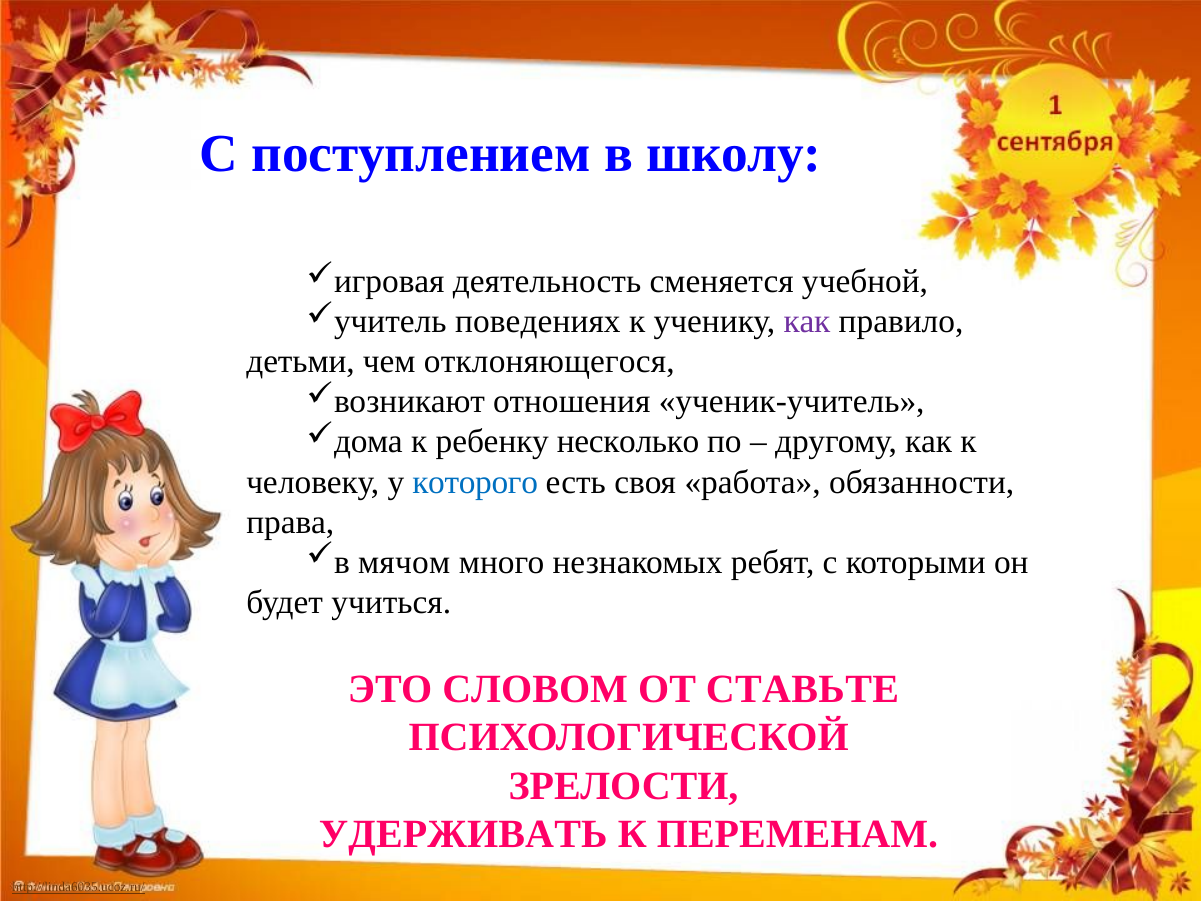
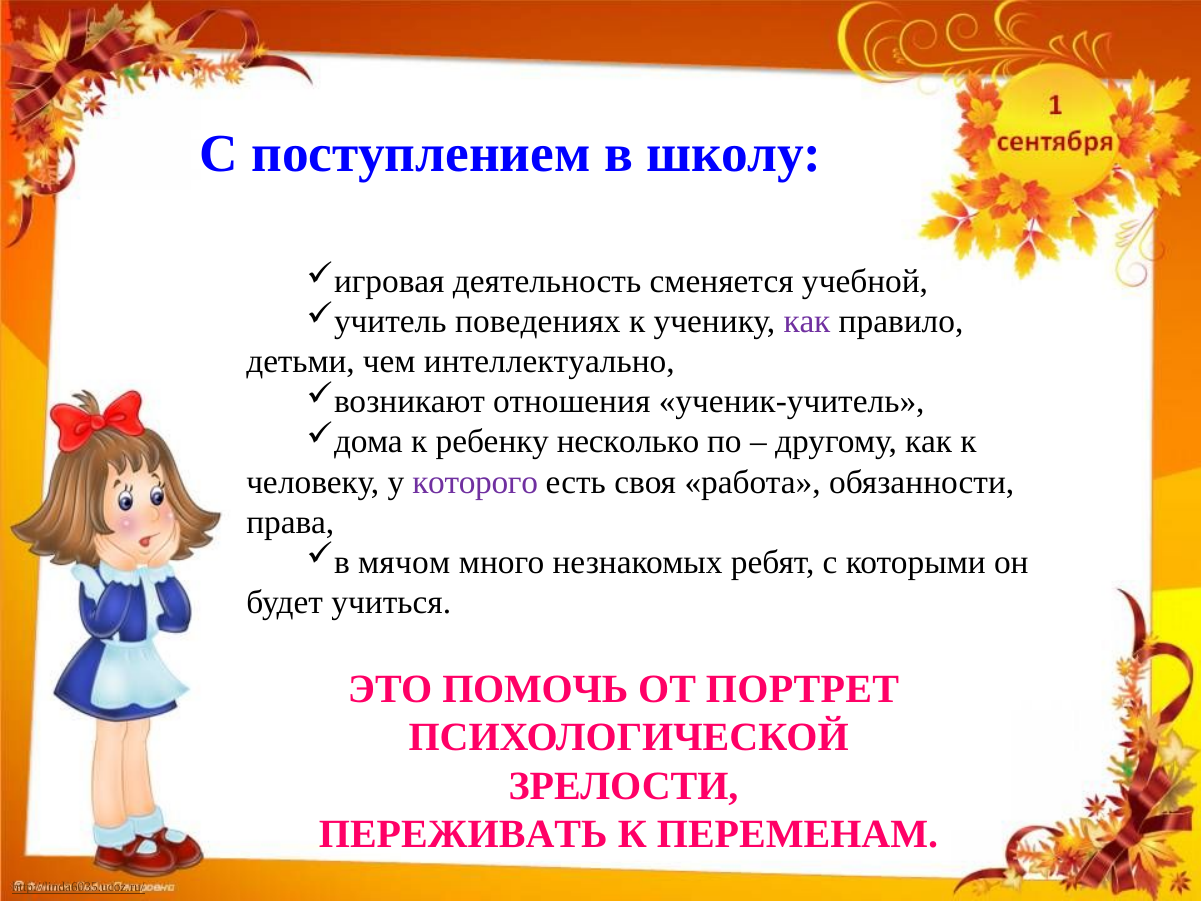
отклоняющегося: отклоняющегося -> интеллектуально (549, 362)
которого colour: blue -> purple (475, 482)
СЛОВОМ: СЛОВОМ -> ПОМОЧЬ (535, 690)
СТАВЬТЕ: СТАВЬТЕ -> ПОРТРЕТ (802, 690)
УДЕРЖИВАТЬ: УДЕРЖИВАТЬ -> ПЕРЕЖИВАТЬ (463, 834)
